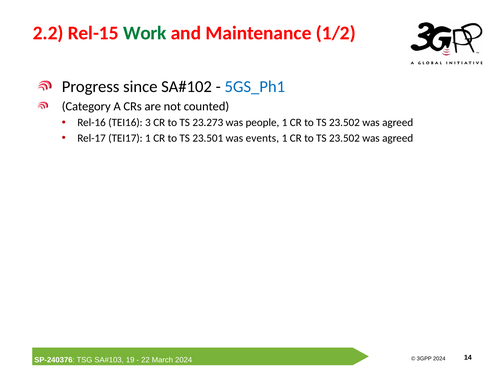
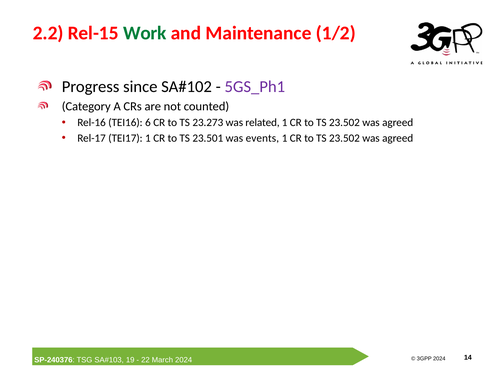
5GS_Ph1 colour: blue -> purple (255, 87)
3: 3 -> 6 (148, 123)
people: people -> related (262, 123)
